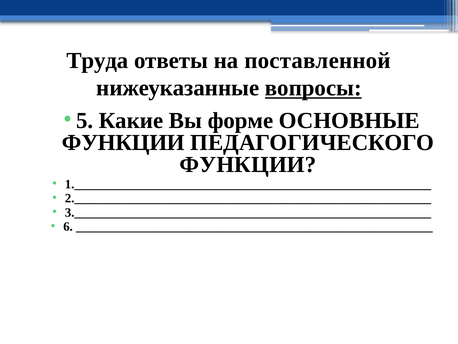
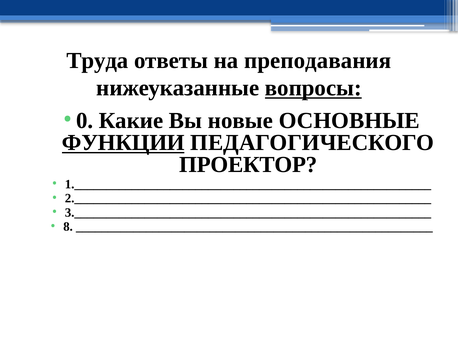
поставленной: поставленной -> преподавания (318, 60)
5: 5 -> 0 (85, 121)
форме: форме -> новые (240, 121)
ФУНКЦИИ underline: none -> present (123, 142)
ФУНКЦИИ: ФУНКЦИИ -> ПРОЕКТОР (248, 164)
6: 6 -> 8 (68, 226)
